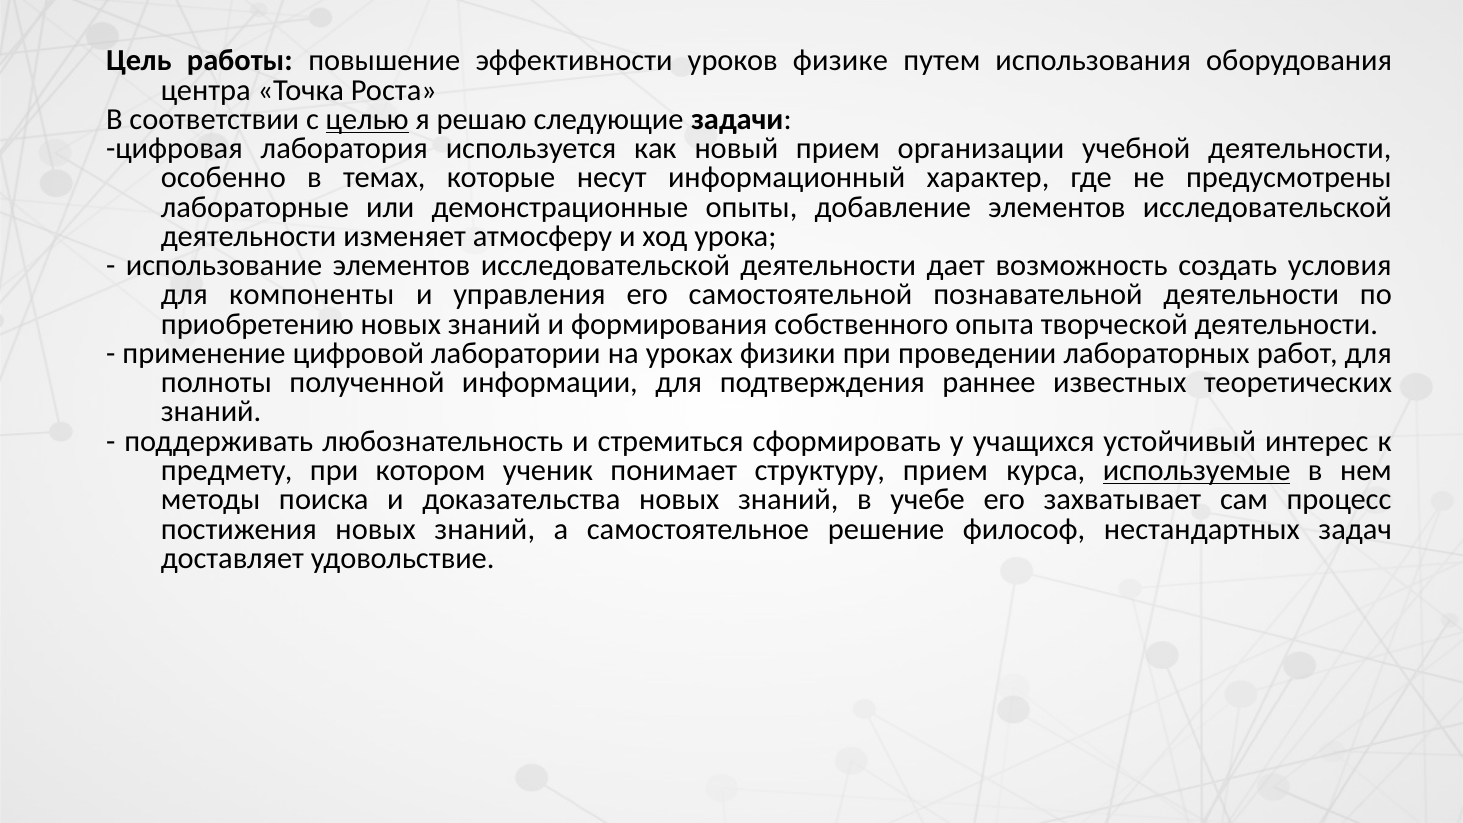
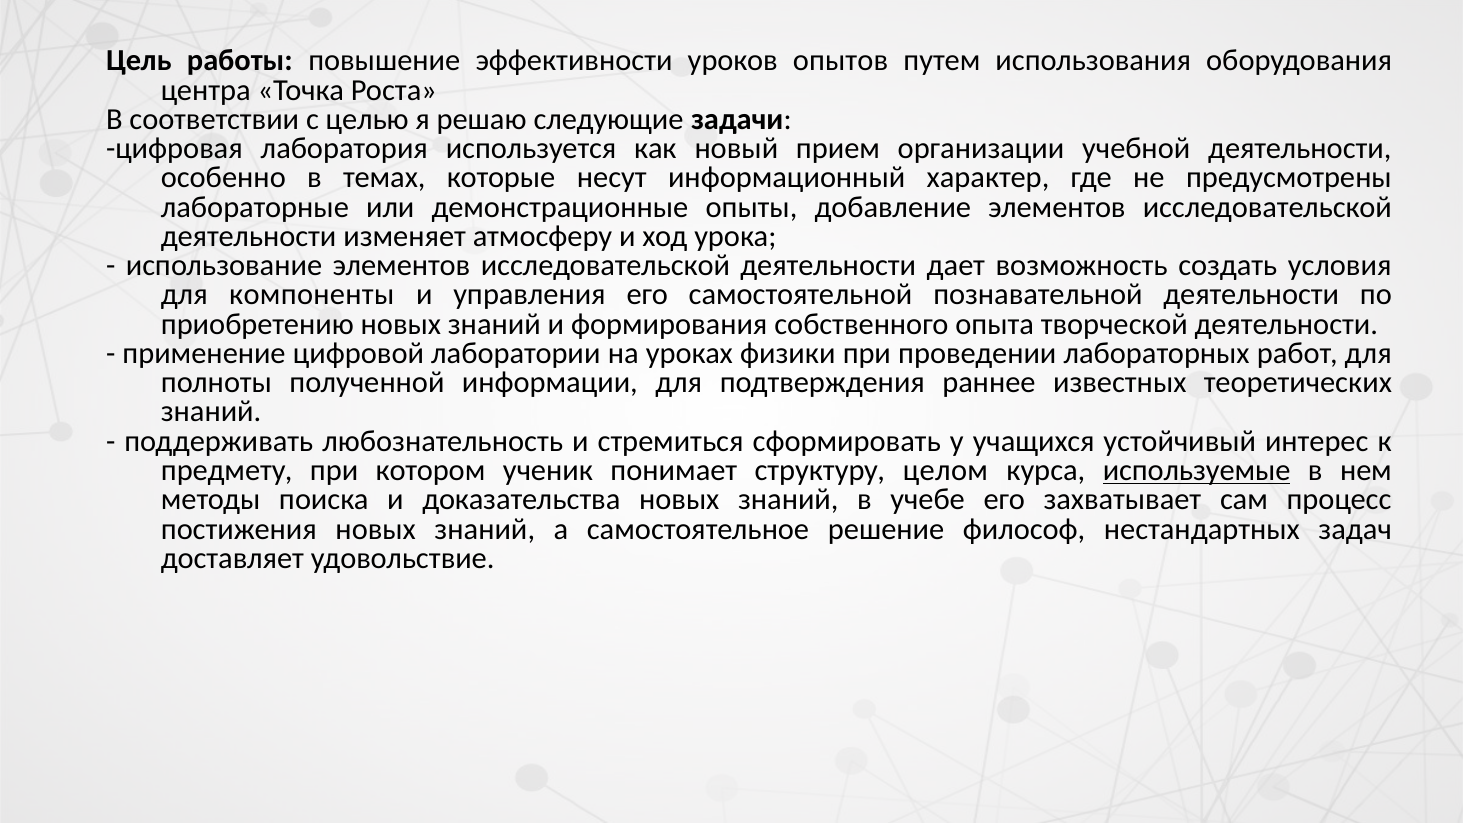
физике: физике -> опытов (841, 61)
целью underline: present -> none (367, 119)
структуру прием: прием -> целом (945, 470)
